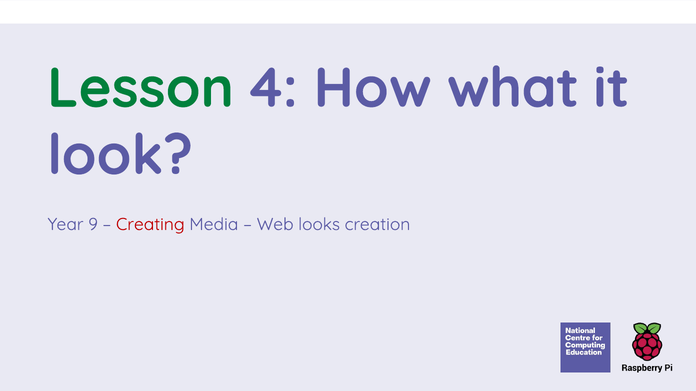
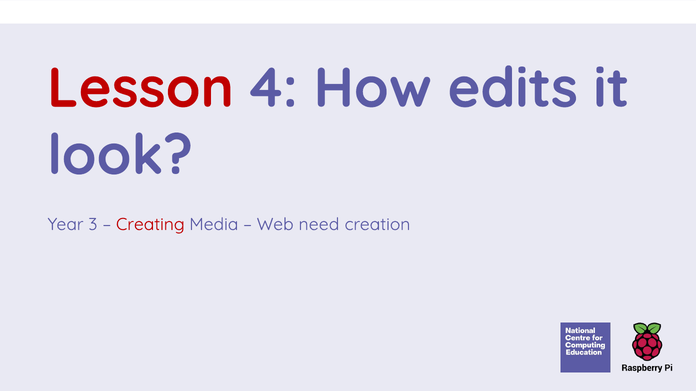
Lesson colour: green -> red (141, 88)
what: what -> edits (513, 88)
9: 9 -> 3 (93, 225)
looks: looks -> need (319, 225)
